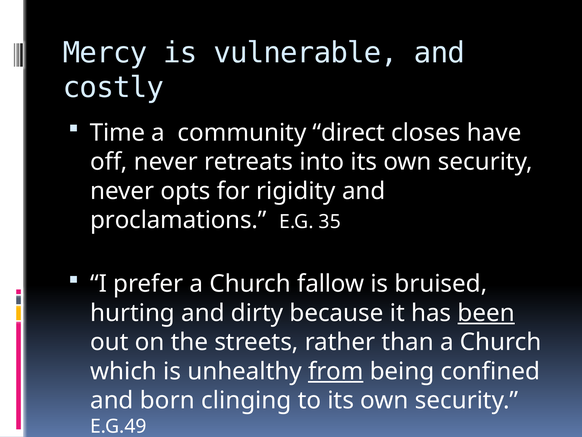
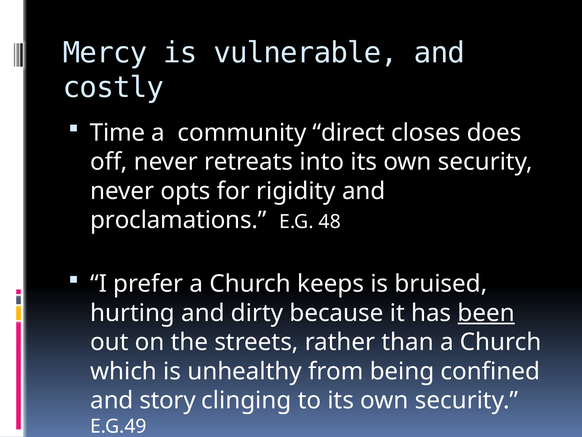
have: have -> does (494, 133)
35: 35 -> 48 (330, 222)
fallow: fallow -> keeps (331, 284)
from underline: present -> none (336, 371)
born: born -> story (168, 400)
